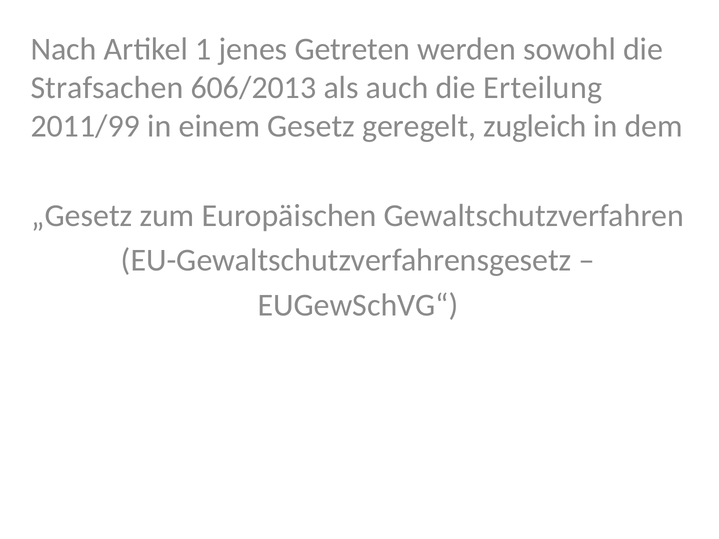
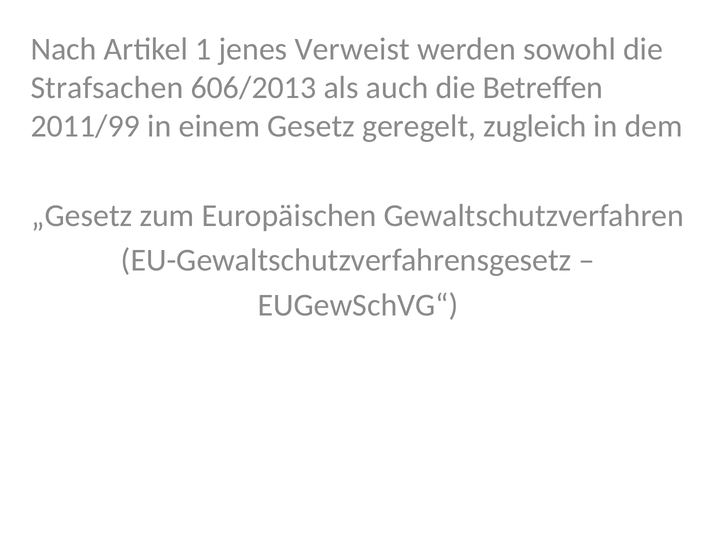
Getreten: Getreten -> Verweist (352, 49)
Erteilung: Erteilung -> Betreffen (543, 88)
